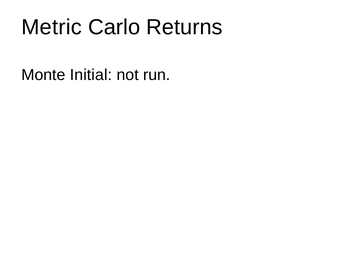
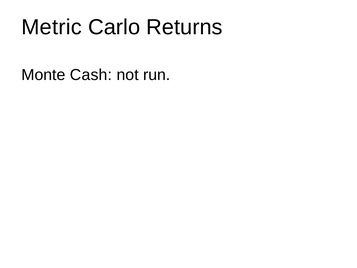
Initial: Initial -> Cash (91, 75)
